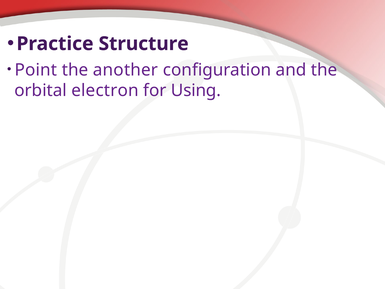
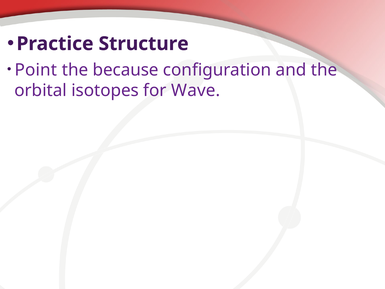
another: another -> because (126, 70)
electron: electron -> isotopes (105, 90)
Using: Using -> Wave (196, 90)
